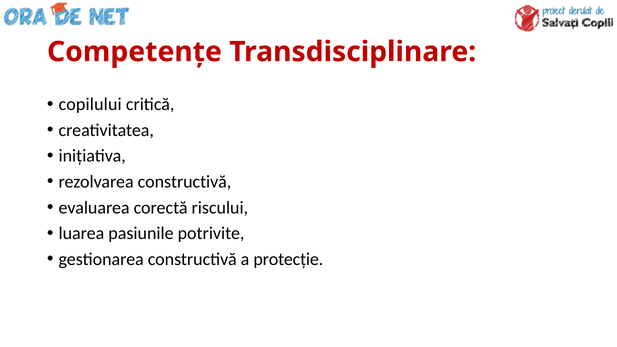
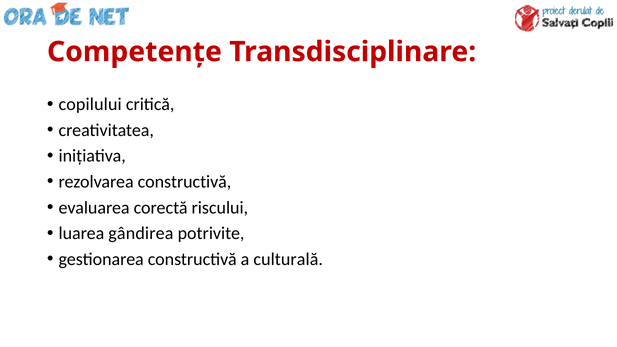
pasiunile: pasiunile -> gândirea (141, 233)
protecție: protecție -> culturală (288, 259)
